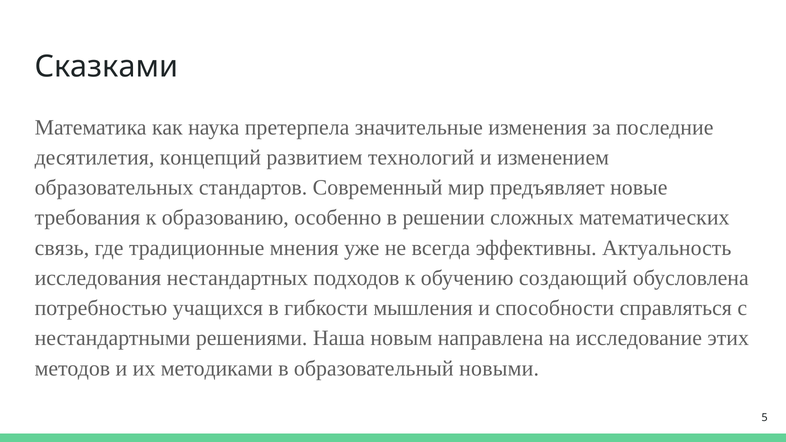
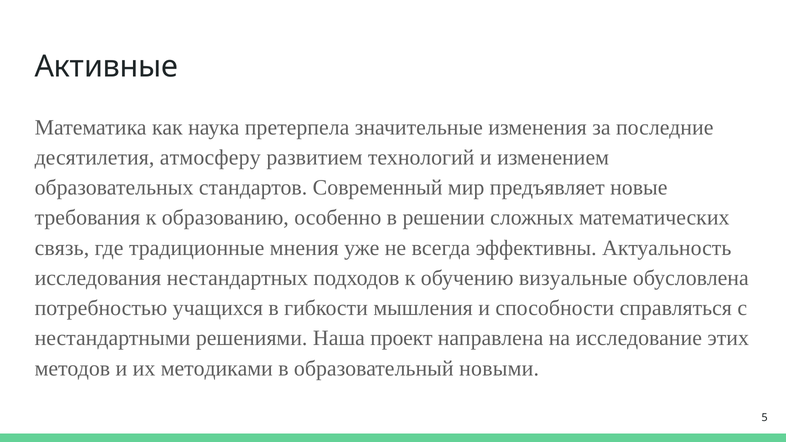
Сказками: Сказками -> Активные (106, 67)
концепций: концепций -> атмосферу (210, 158)
создающий: создающий -> визуальные (573, 278)
новым: новым -> проект (401, 338)
